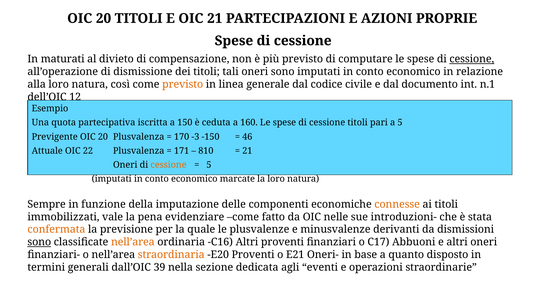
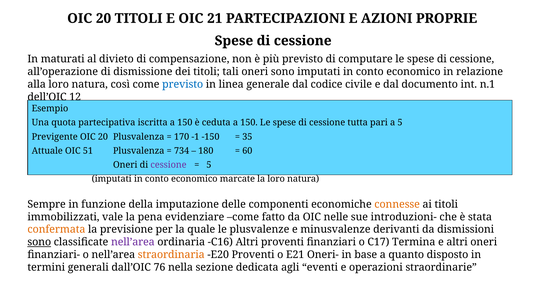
cessione underline: present -> none (472, 59)
previsto colour: orange -> blue (183, 84)
ceduta a 160: 160 -> 150 (249, 123)
cessione titoli: titoli -> tutta (358, 123)
-3: -3 -> -1 (195, 137)
46: 46 -> 35 (247, 137)
22: 22 -> 51 (88, 151)
171: 171 -> 734 (182, 151)
810: 810 -> 180 (206, 151)
21: 21 -> 60 (247, 151)
cessione colour: orange -> purple (168, 165)
nell’area colour: orange -> purple (133, 242)
Abbuoni: Abbuoni -> Termina (414, 242)
39: 39 -> 76 (159, 267)
